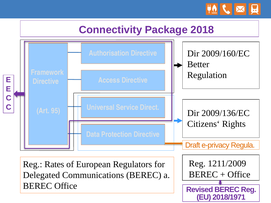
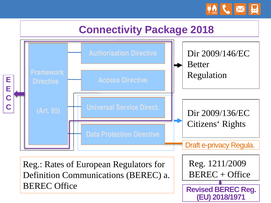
2009/160/EC: 2009/160/EC -> 2009/146/EC (226, 54)
Delegated: Delegated -> Definition (41, 175)
